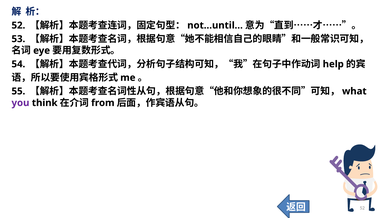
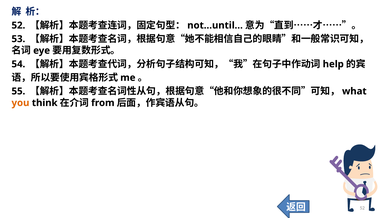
you colour: purple -> orange (20, 103)
